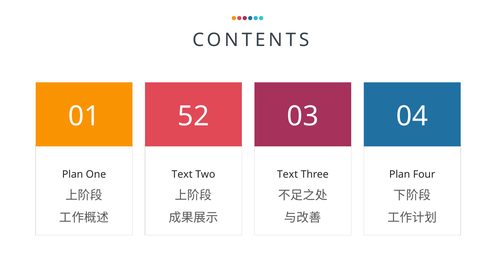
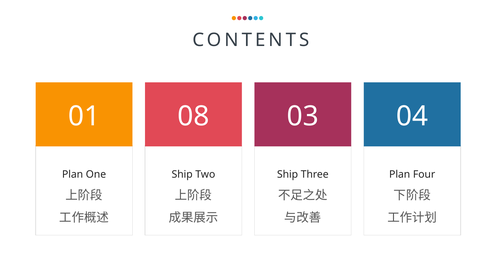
52: 52 -> 08 (193, 116)
Text: Text -> Ship (182, 174)
Text: Text -> Ship (288, 174)
